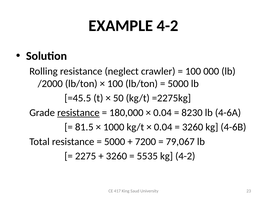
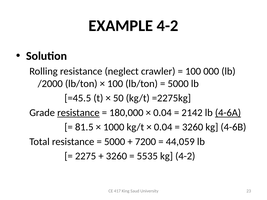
8230: 8230 -> 2142 (192, 113)
4-6A underline: none -> present (228, 113)
79,067: 79,067 -> 44,059 (180, 142)
